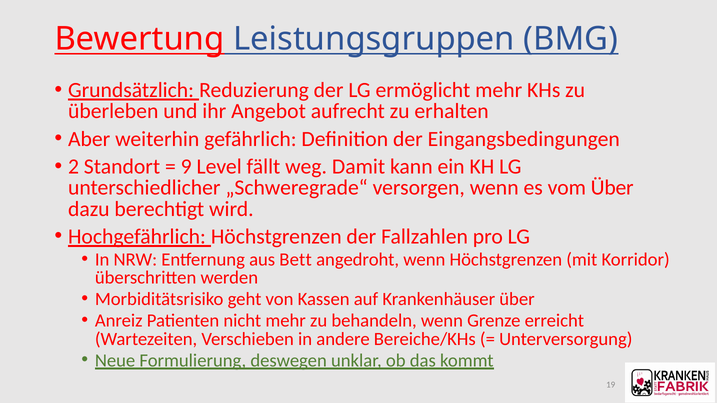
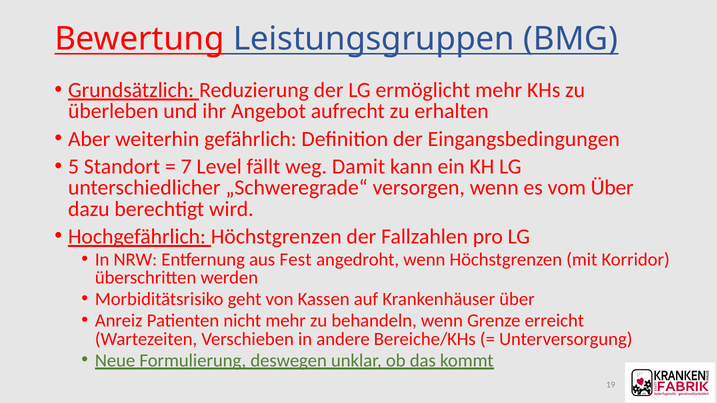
2: 2 -> 5 (74, 167)
9: 9 -> 7 (186, 167)
Bett: Bett -> Fest (296, 260)
